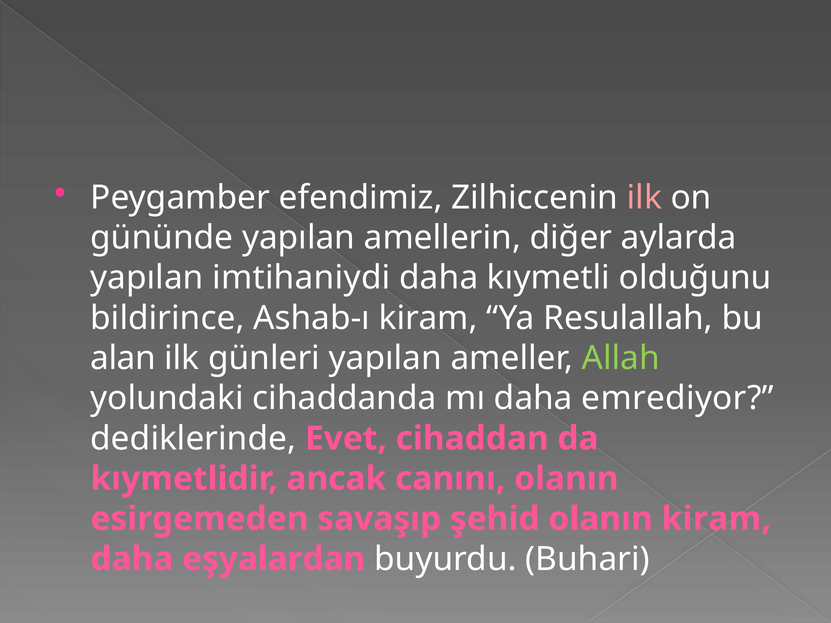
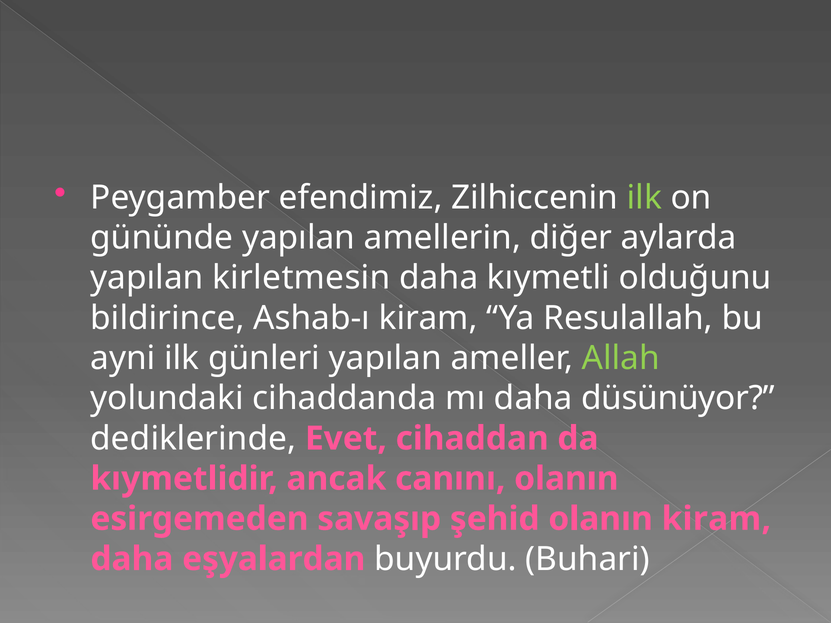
ilk colour: pink -> light green (644, 198)
imtihaniydi: imtihaniydi -> kirletmesin (301, 278)
alan: alan -> ayni (123, 358)
emrediyor: emrediyor -> düsünüyor (678, 399)
